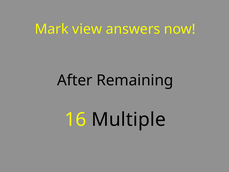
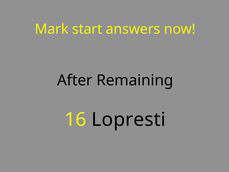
view: view -> start (87, 29)
Multiple: Multiple -> Lopresti (129, 119)
